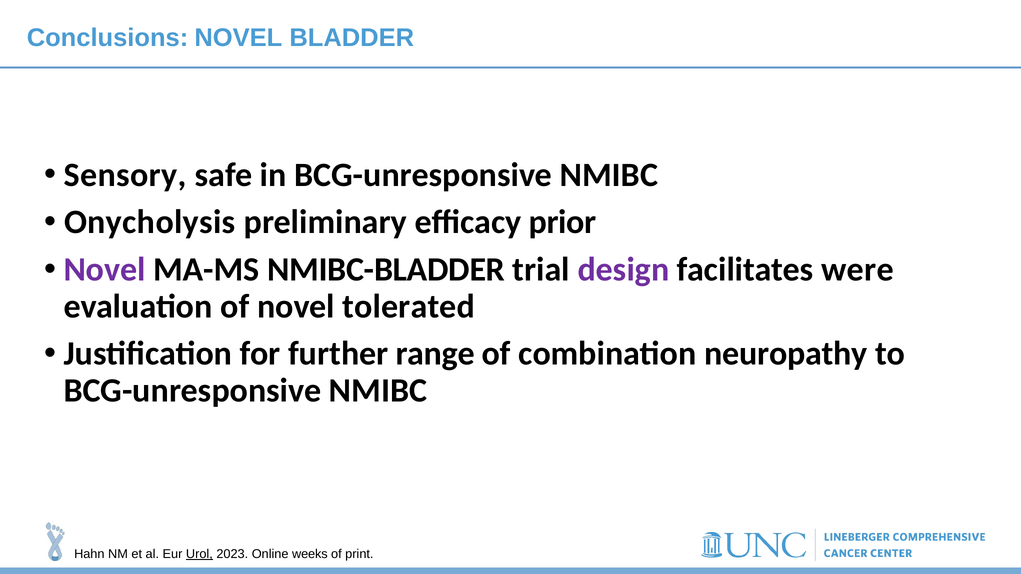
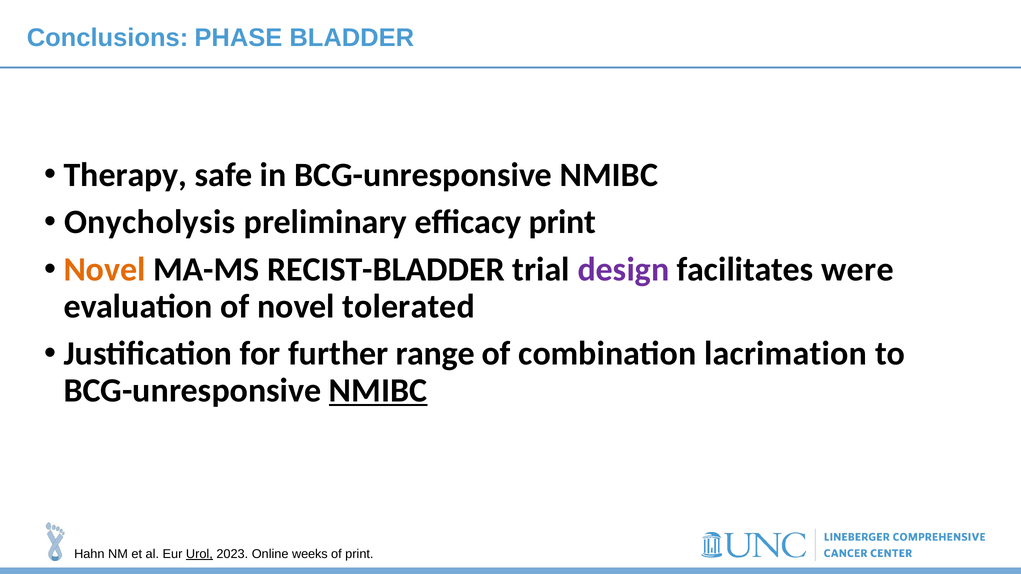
Conclusions NOVEL: NOVEL -> PHASE (238, 38)
Sensory: Sensory -> Therapy (125, 175)
efficacy prior: prior -> print (562, 222)
Novel colour: purple -> orange (105, 270)
NMIBC-BLADDER: NMIBC-BLADDER -> RECIST-BLADDER (386, 270)
neuropathy: neuropathy -> lacrimation (786, 354)
NMIBC underline: none -> present (378, 391)
